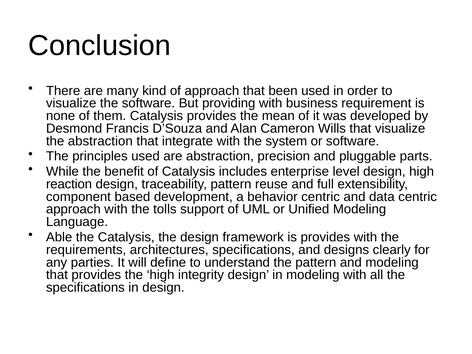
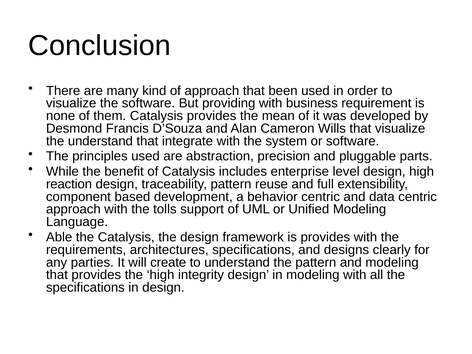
the abstraction: abstraction -> understand (100, 141)
define: define -> create (168, 262)
